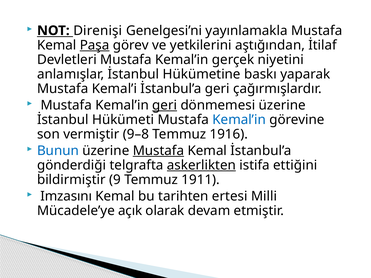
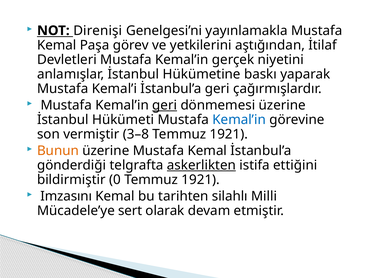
Paşa underline: present -> none (95, 45)
9–8: 9–8 -> 3–8 (136, 134)
1916: 1916 -> 1921 (229, 134)
Bunun colour: blue -> orange (58, 151)
Mustafa underline: present -> none (158, 151)
9: 9 -> 0 (115, 180)
1911: 1911 -> 1921 (201, 180)
ertesi: ertesi -> silahlı (230, 196)
açık: açık -> sert (130, 211)
